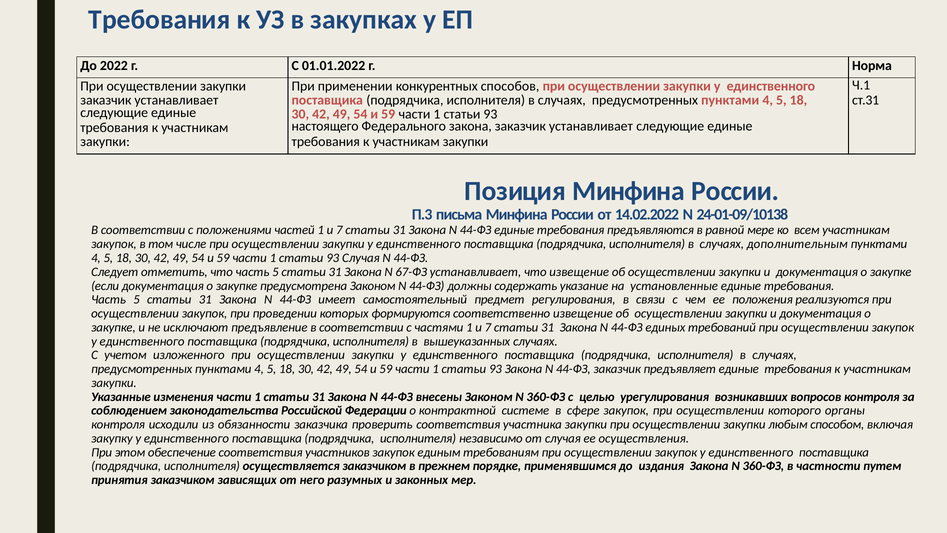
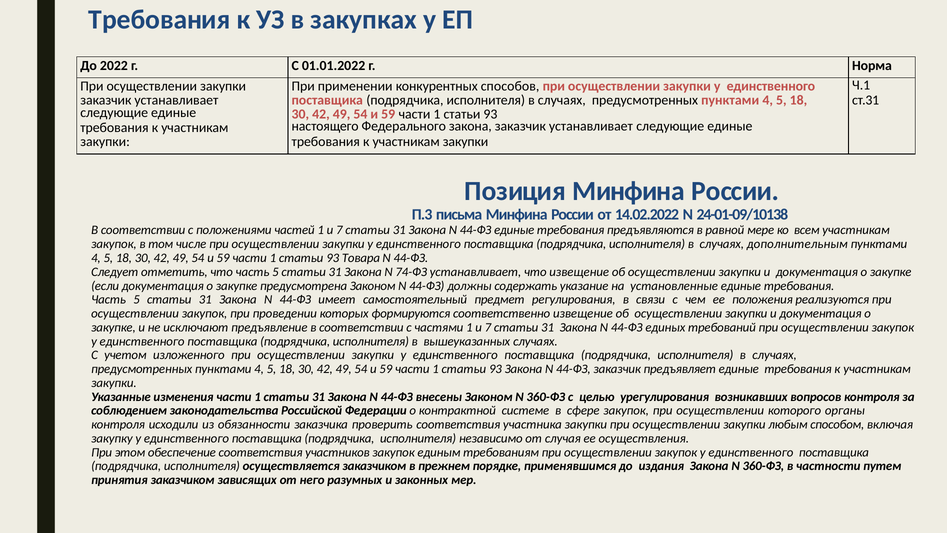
93 Случая: Случая -> Товара (361, 258)
67-ФЗ: 67-ФЗ -> 74-ФЗ (411, 272)
